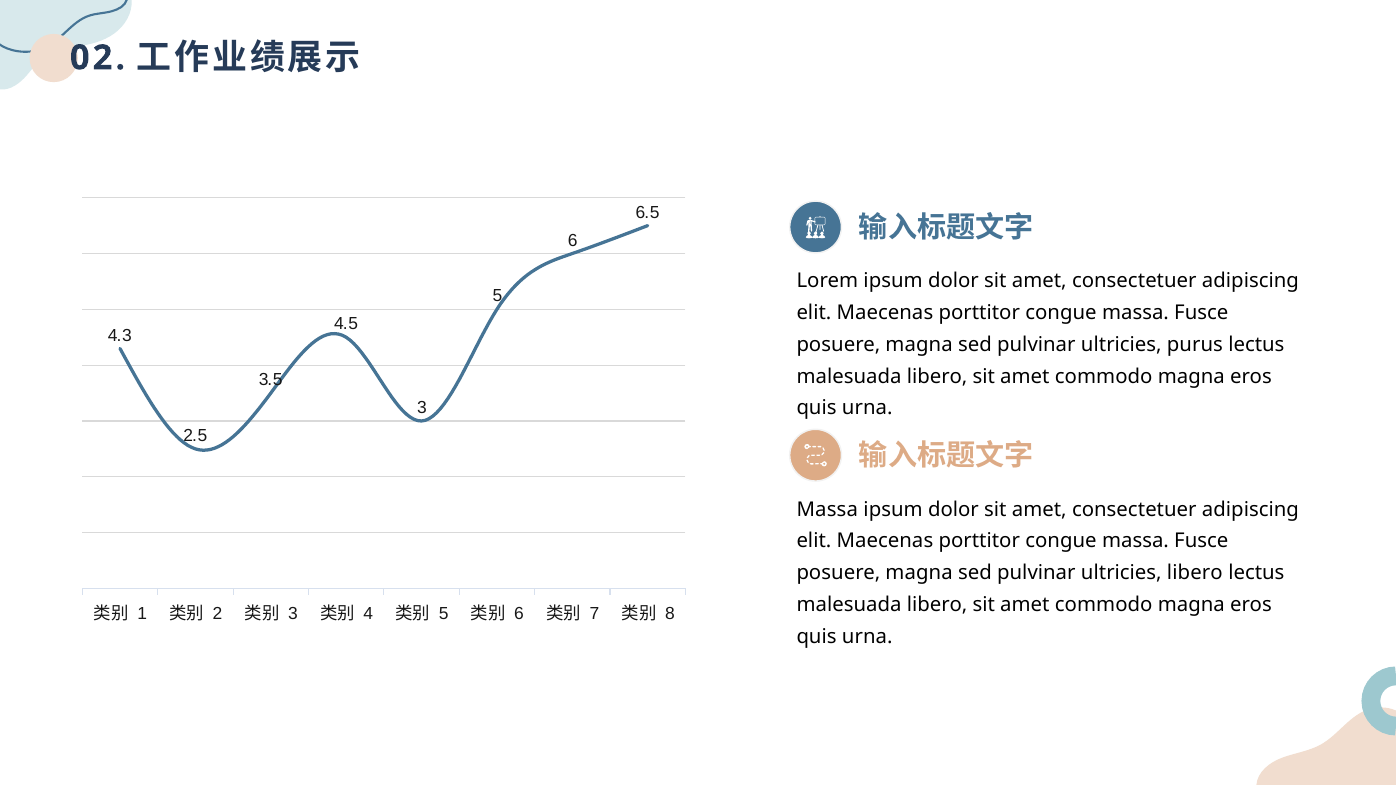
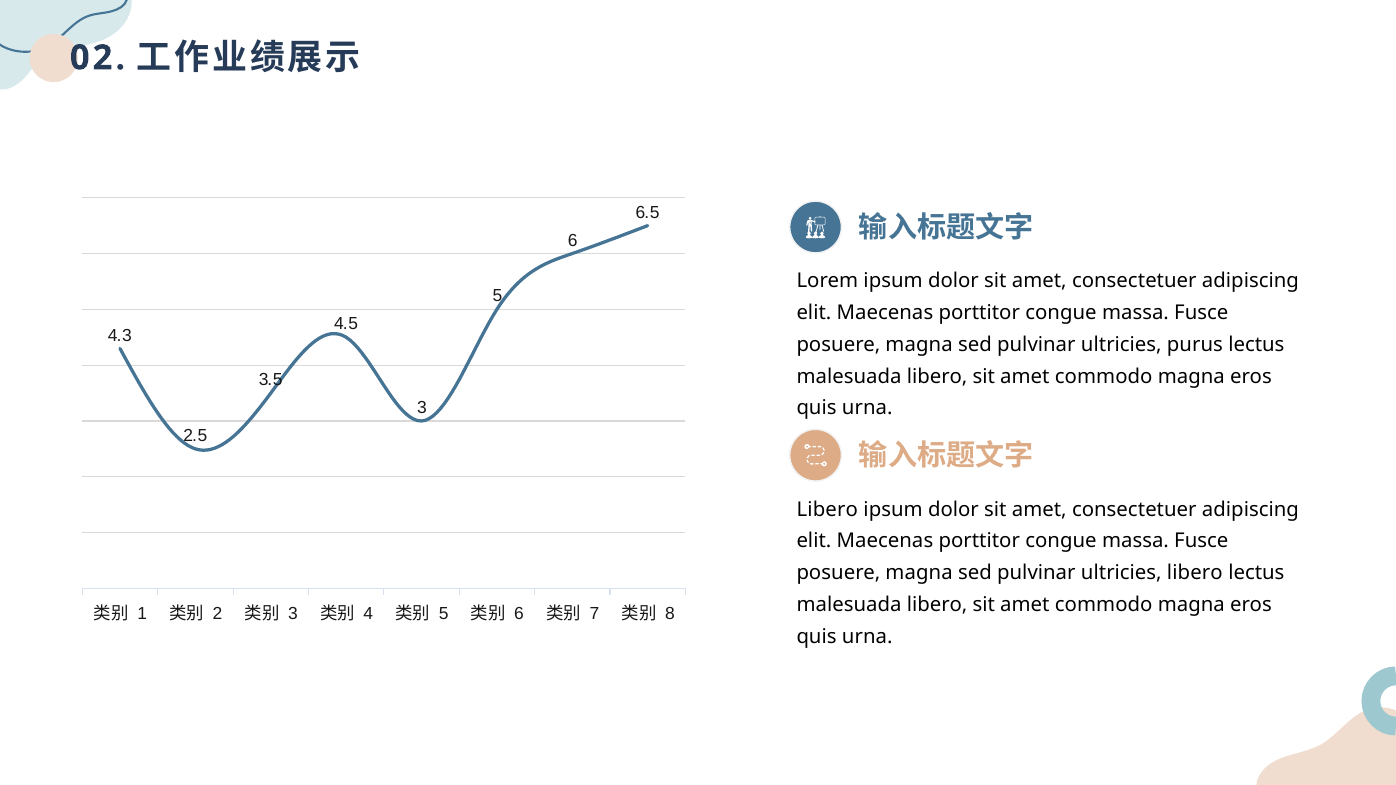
Massa: Massa -> Libero (827, 510)
